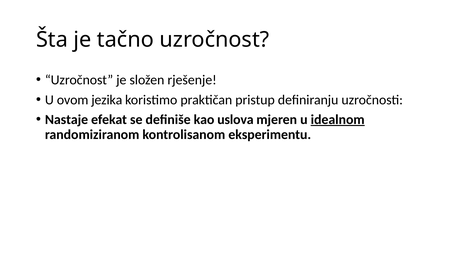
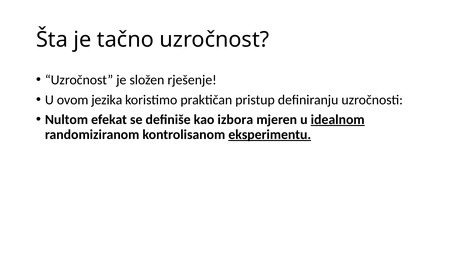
Nastaje: Nastaje -> Nultom (67, 120)
uslova: uslova -> izbora (235, 120)
eksperimentu underline: none -> present (270, 135)
